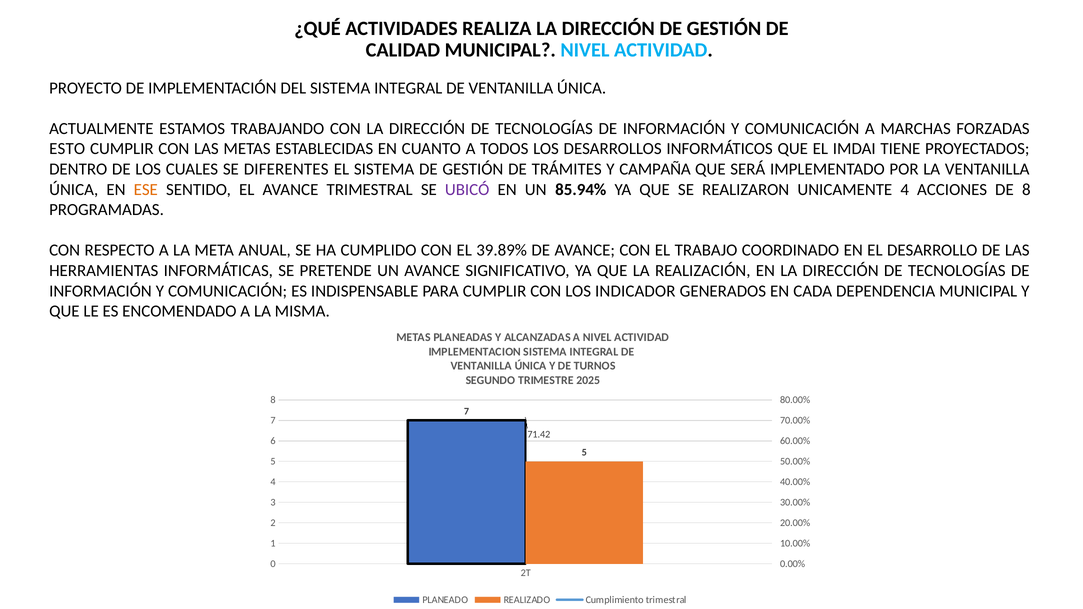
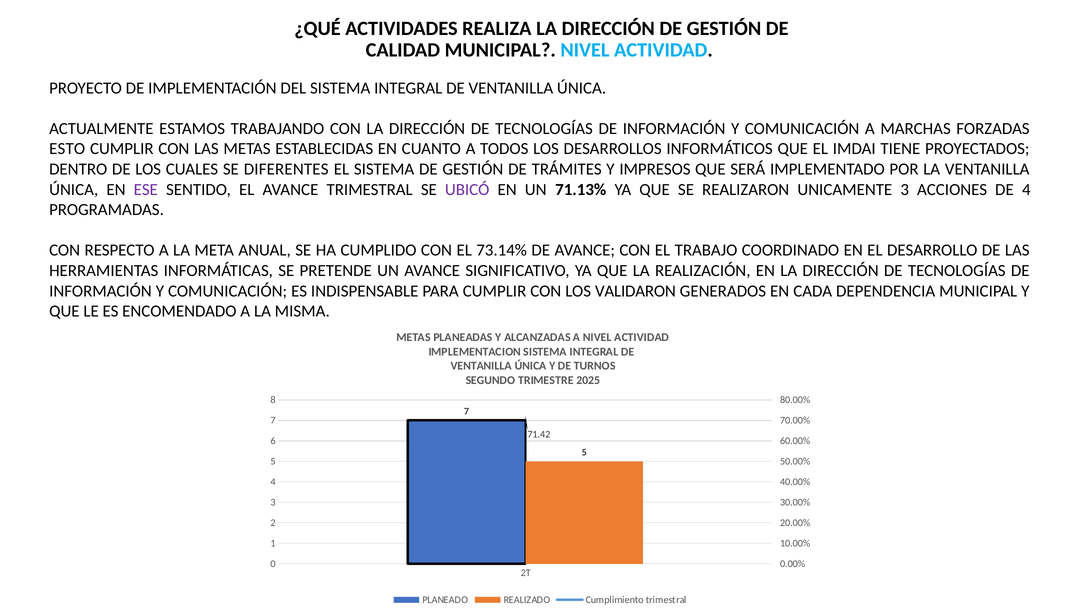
CAMPAÑA: CAMPAÑA -> IMPRESOS (655, 169)
ESE colour: orange -> purple (146, 190)
85.94%: 85.94% -> 71.13% (581, 190)
UNICAMENTE 4: 4 -> 3 (905, 190)
DE 8: 8 -> 4 (1026, 190)
39.89%: 39.89% -> 73.14% (502, 250)
INDICADOR: INDICADOR -> VALIDARON (635, 291)
